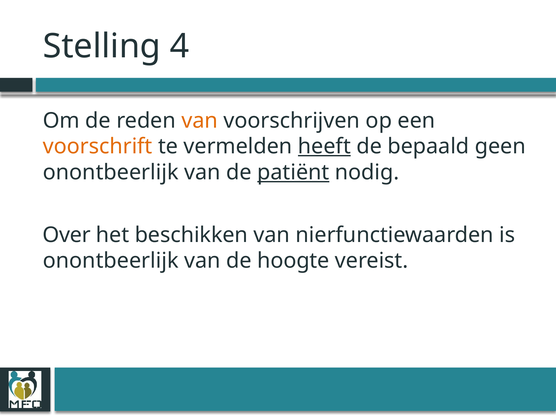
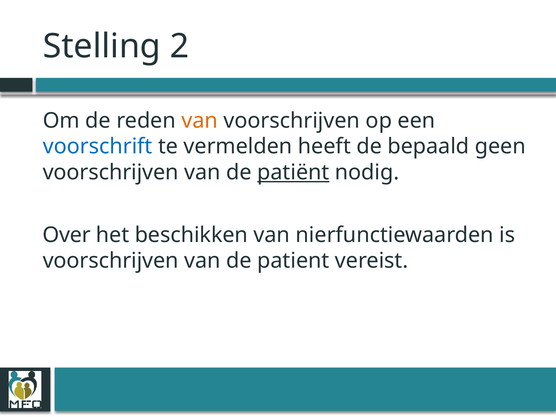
4: 4 -> 2 (179, 46)
voorschrift colour: orange -> blue (98, 146)
heeft underline: present -> none (324, 146)
onontbeerlijk: onontbeerlijk -> voorschrijven (111, 172)
onontbeerlijk: onontbeerlijk -> voorschrijven (111, 261)
hoogte: hoogte -> patient (293, 261)
